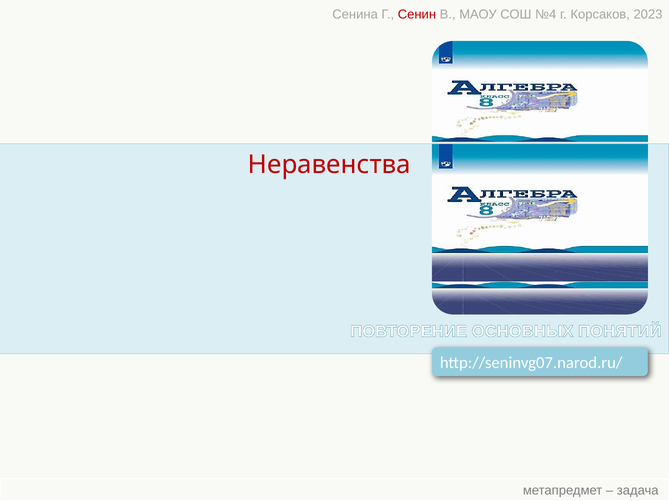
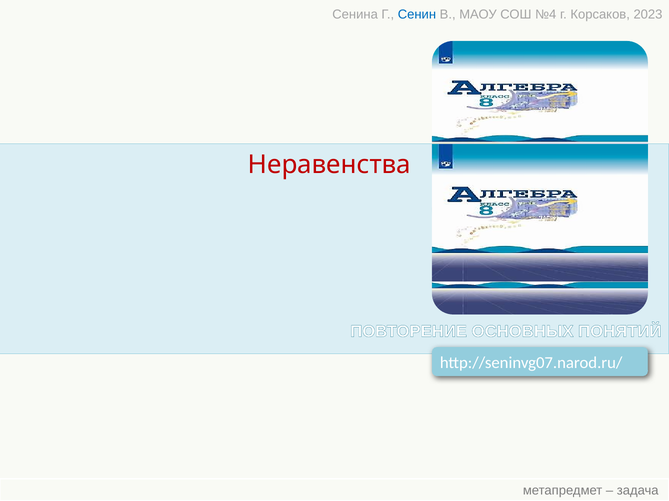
Сенин colour: red -> blue (417, 15)
